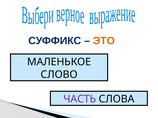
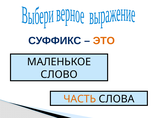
ЧАСТЬ colour: purple -> orange (80, 99)
